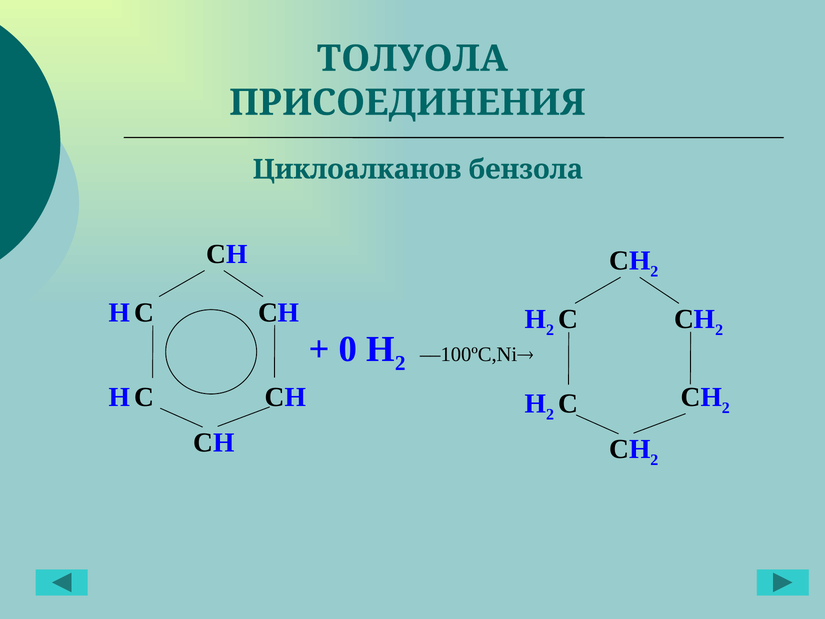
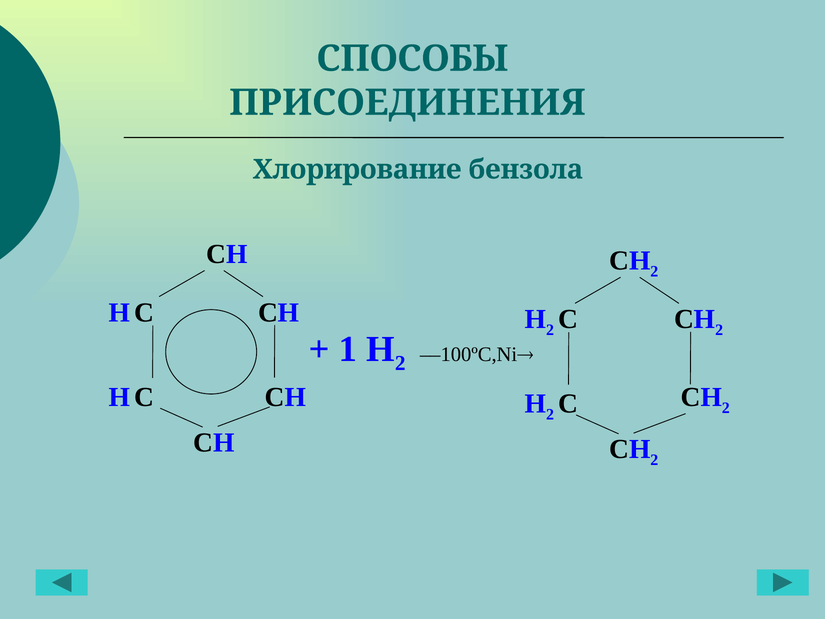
ТОЛУОЛА: ТОЛУОЛА -> СПОСОБЫ (413, 59)
Циклоалканов: Циклоалканов -> Хлорирование (357, 169)
0: 0 -> 1 (348, 349)
